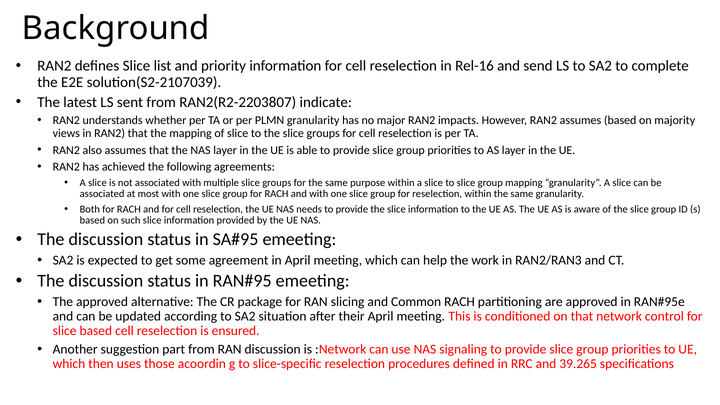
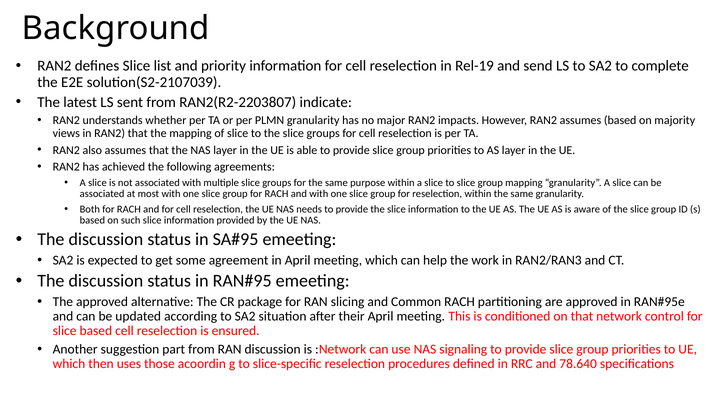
Rel-16: Rel-16 -> Rel-19 (474, 66)
39.265: 39.265 -> 78.640 (578, 364)
